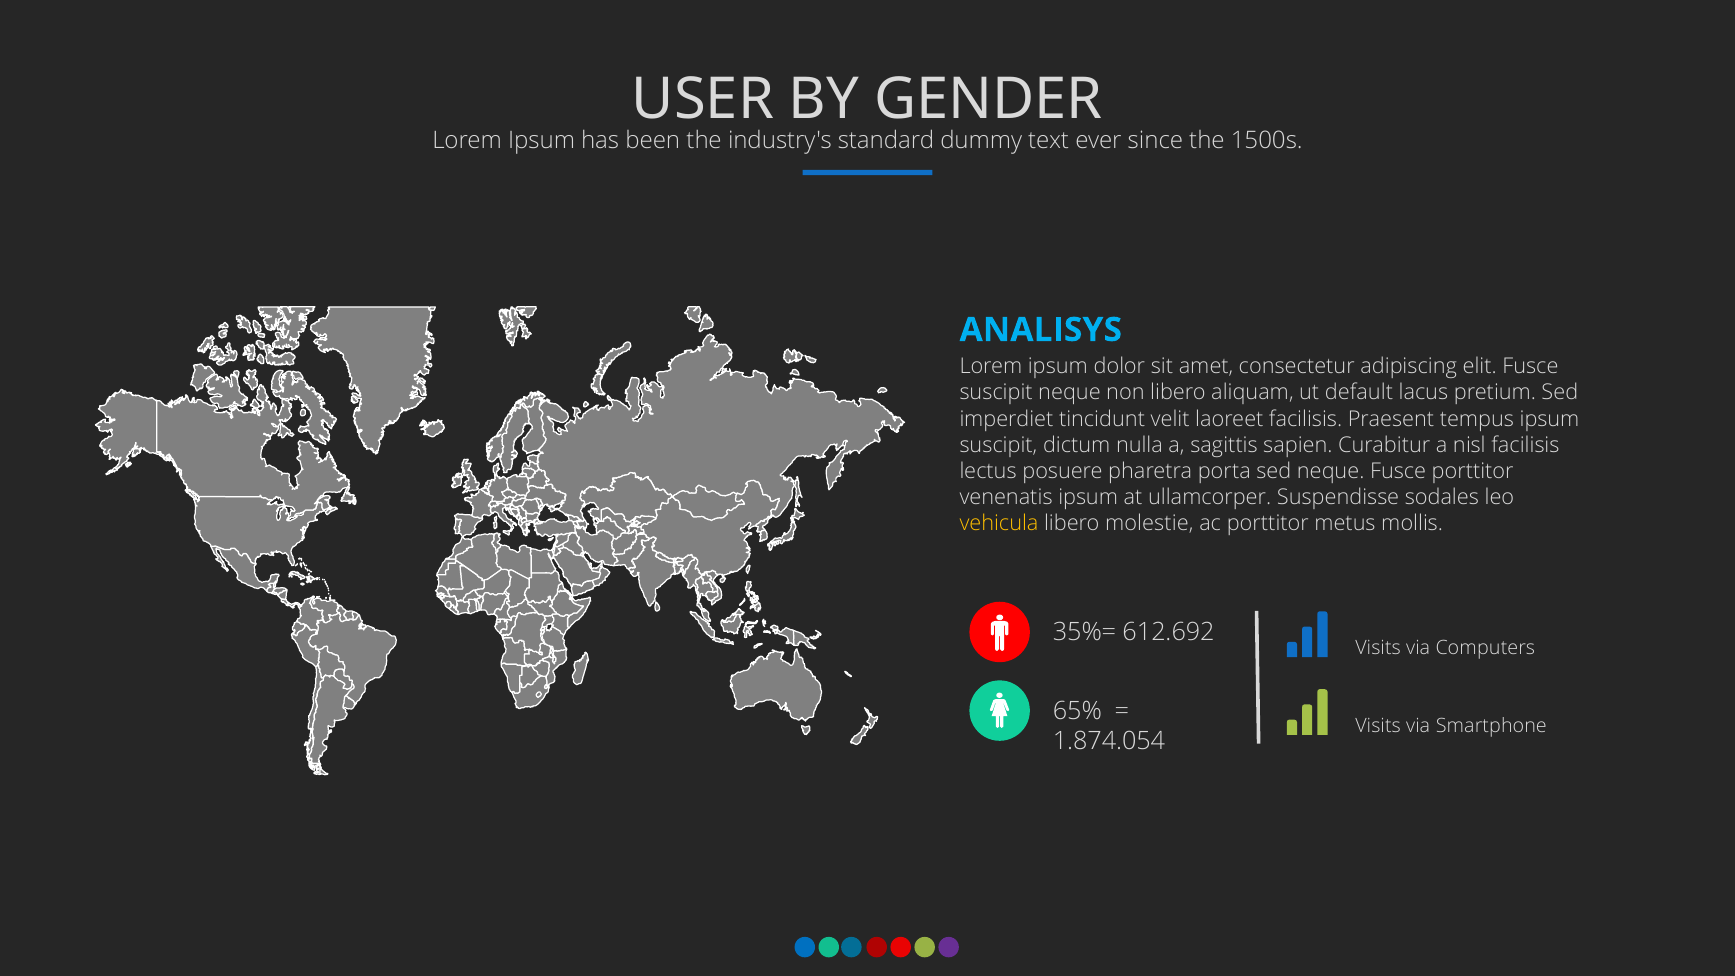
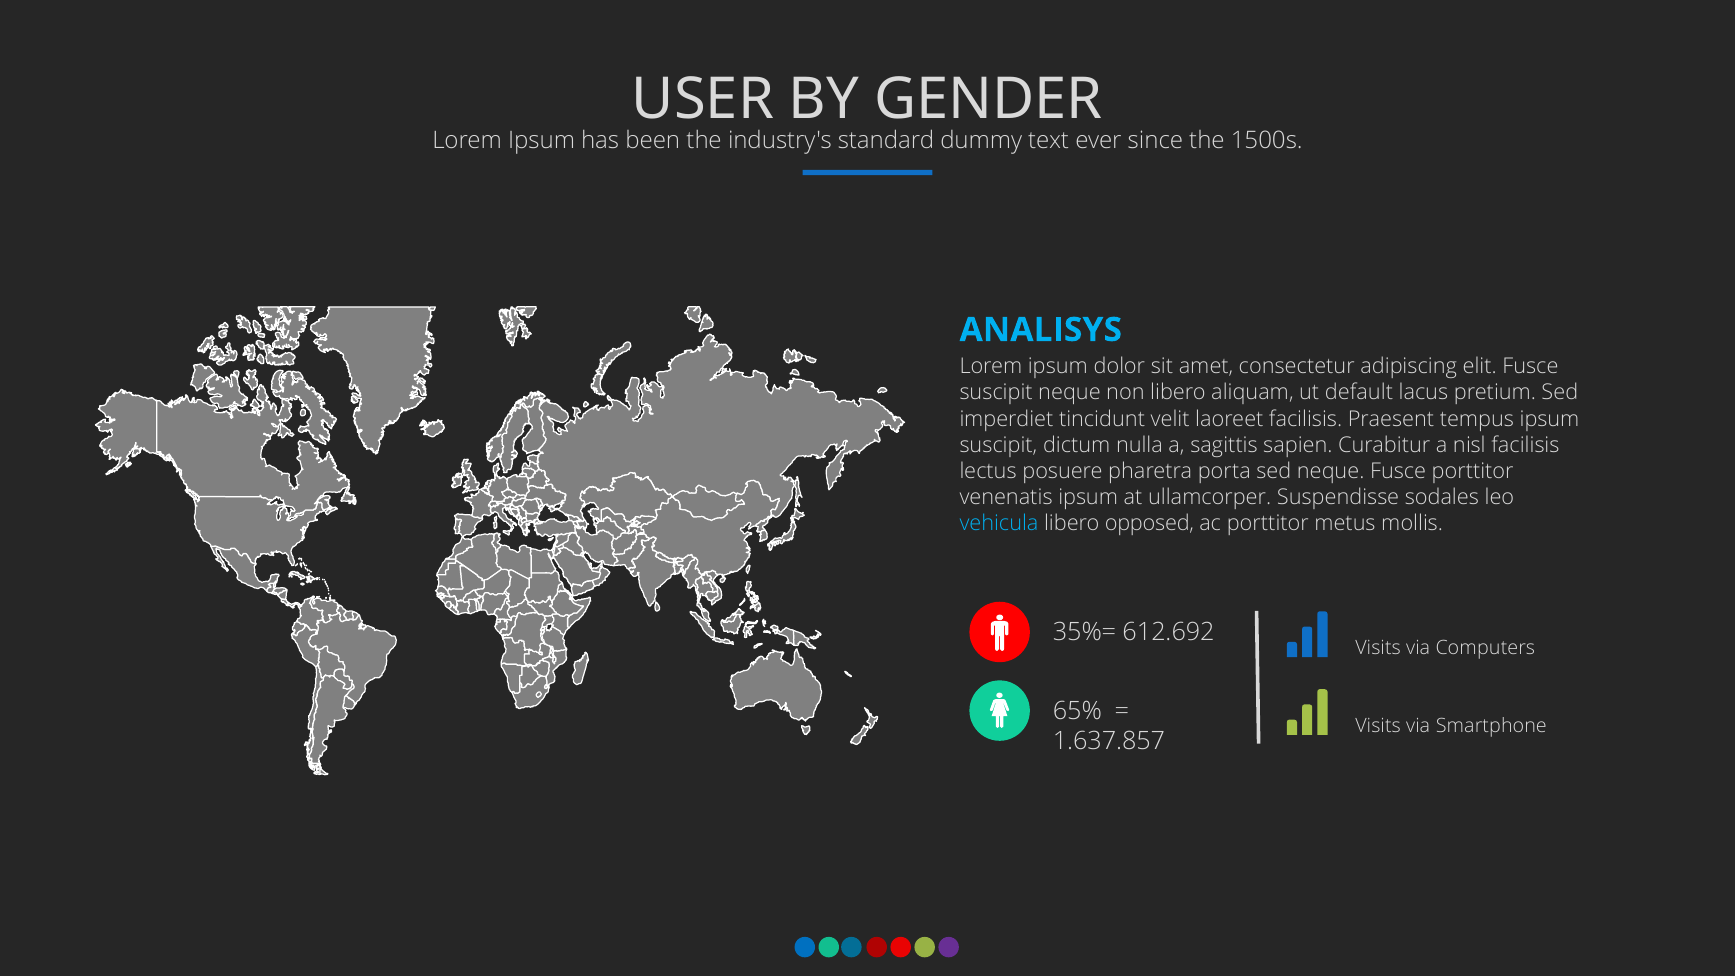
vehicula colour: yellow -> light blue (999, 523)
molestie: molestie -> opposed (1149, 523)
1.874.054: 1.874.054 -> 1.637.857 (1109, 741)
